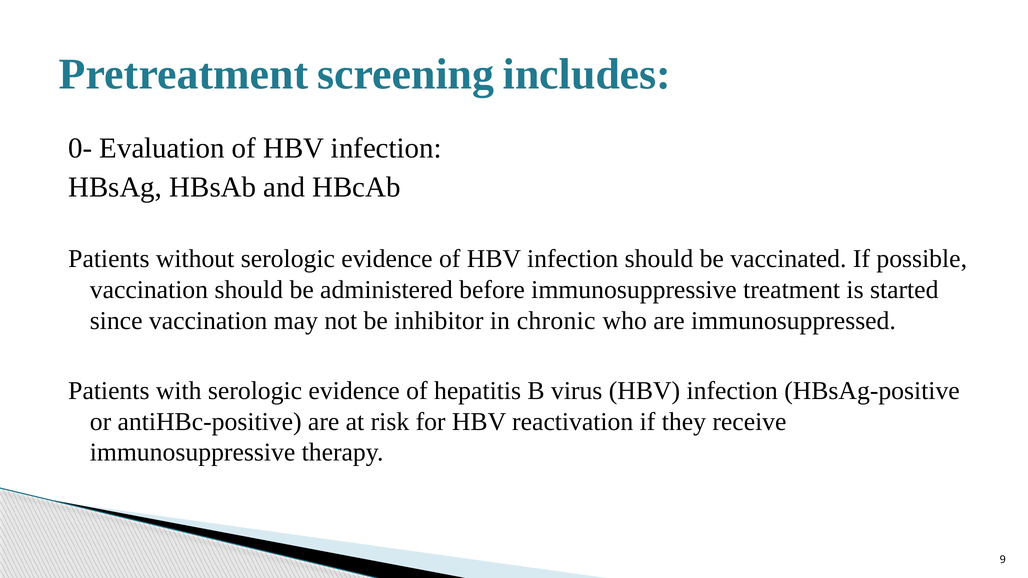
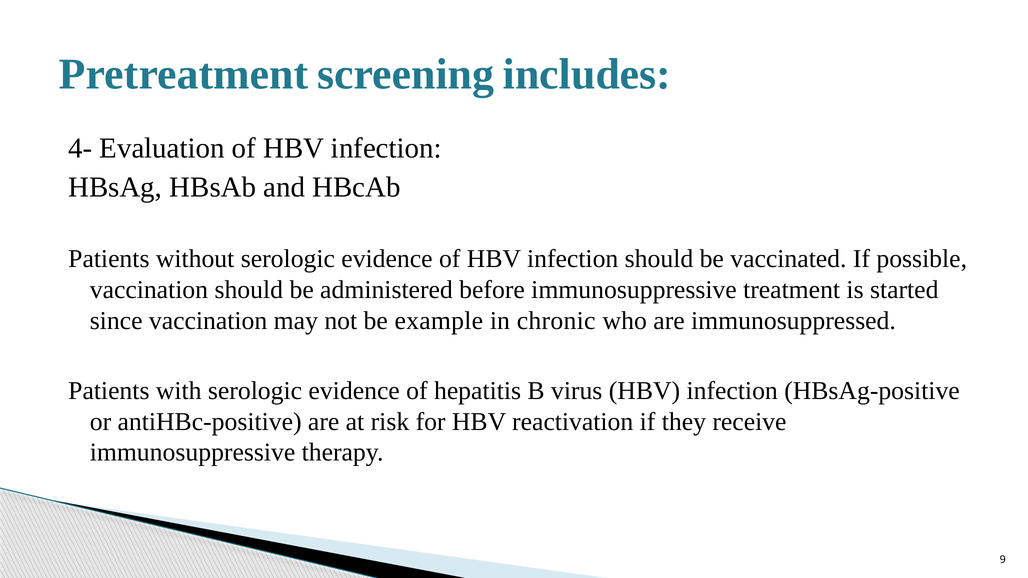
0-: 0- -> 4- (80, 148)
inhibitor: inhibitor -> example (439, 321)
